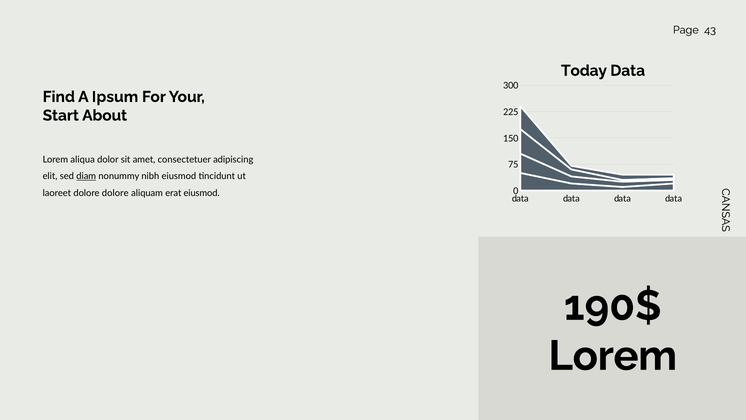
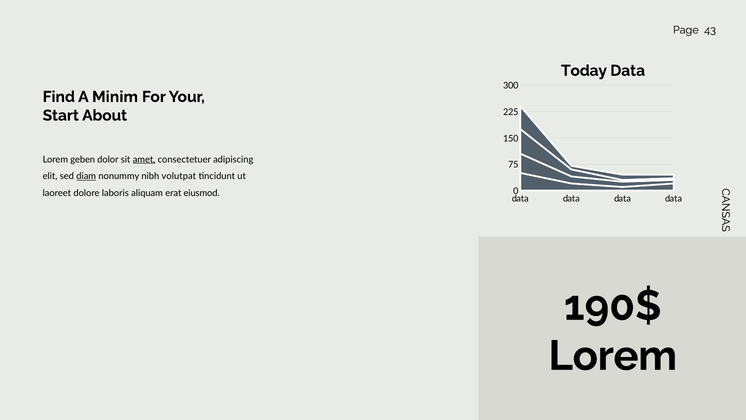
Ipsum: Ipsum -> Minim (115, 97)
aliqua: aliqua -> geben (83, 159)
amet underline: none -> present (144, 159)
nibh eiusmod: eiusmod -> volutpat (179, 176)
dolore dolore: dolore -> laboris (115, 193)
